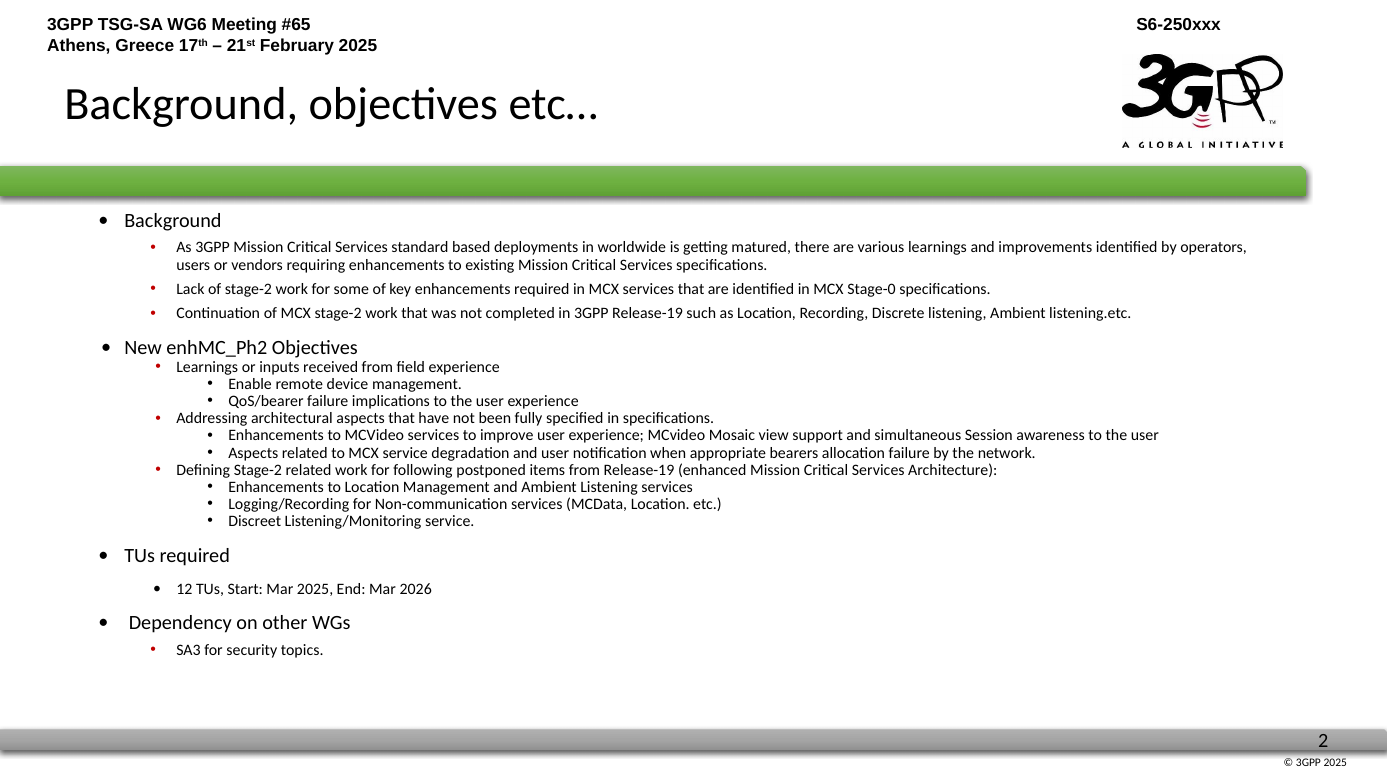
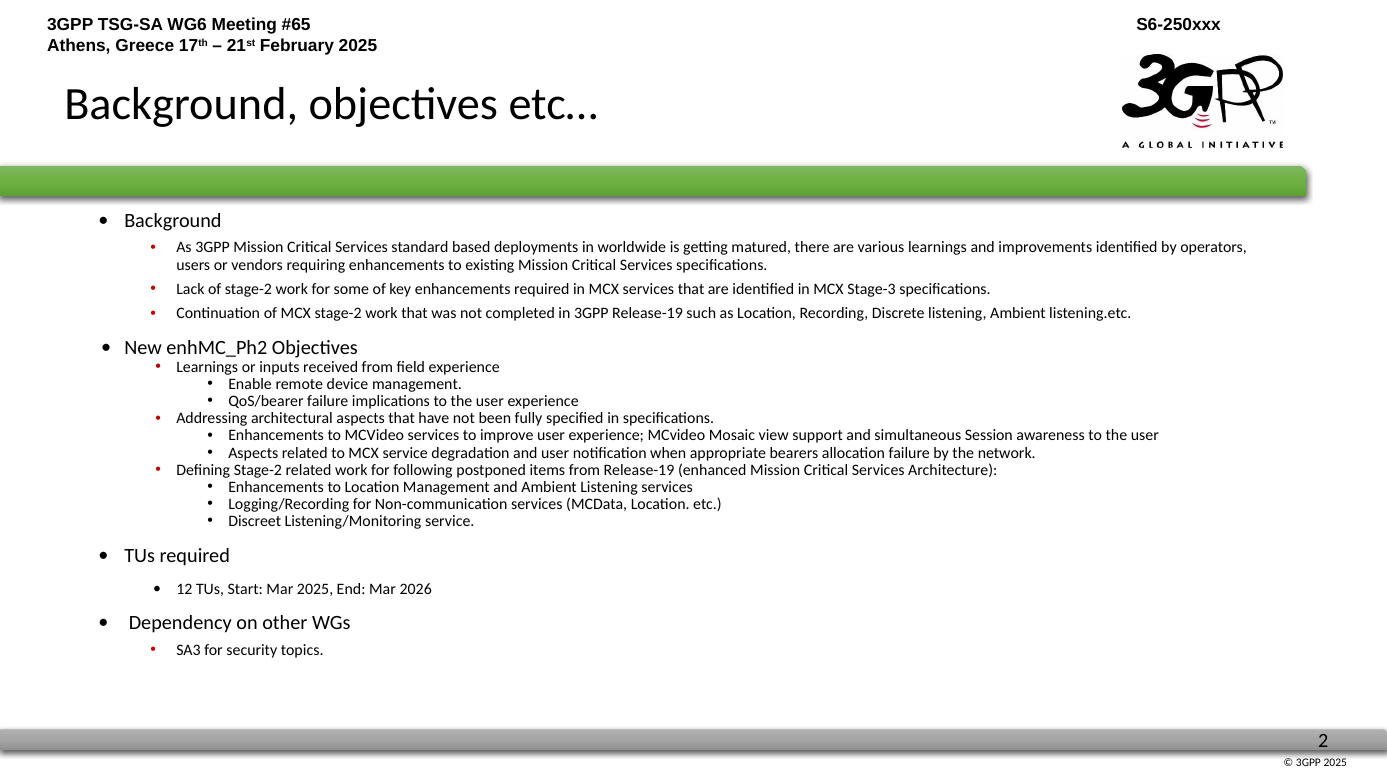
Stage-0: Stage-0 -> Stage-3 (872, 289)
